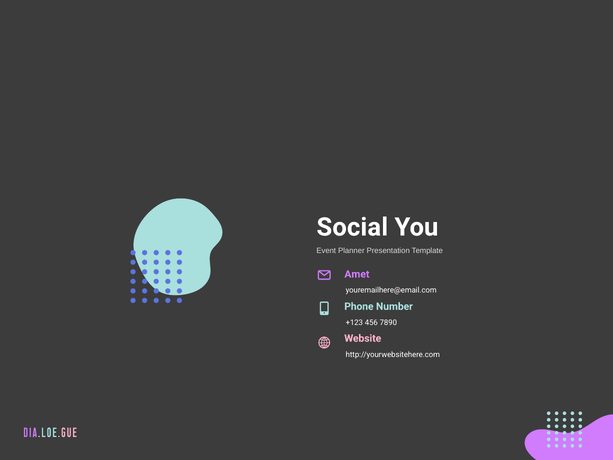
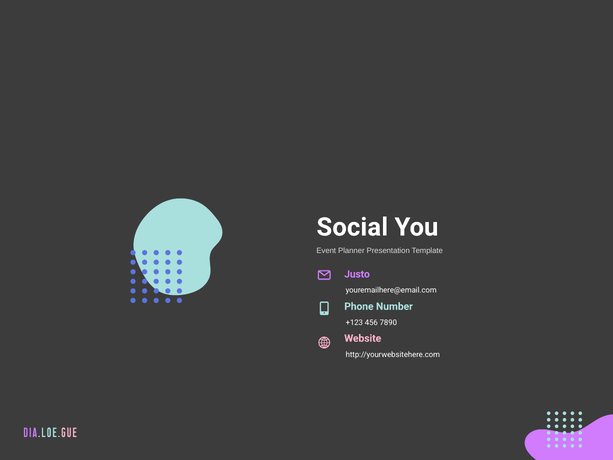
Amet: Amet -> Justo (357, 274)
